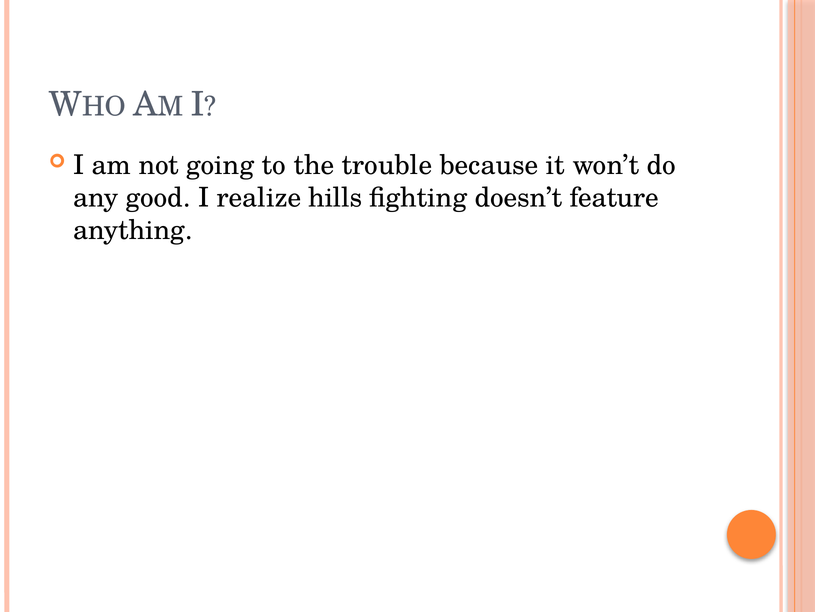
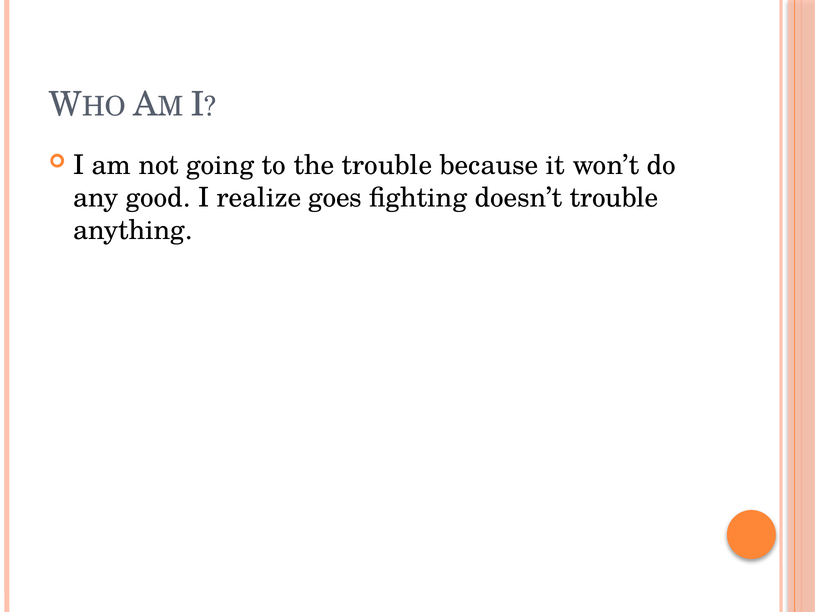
hills: hills -> goes (335, 197)
doesn’t feature: feature -> trouble (614, 197)
